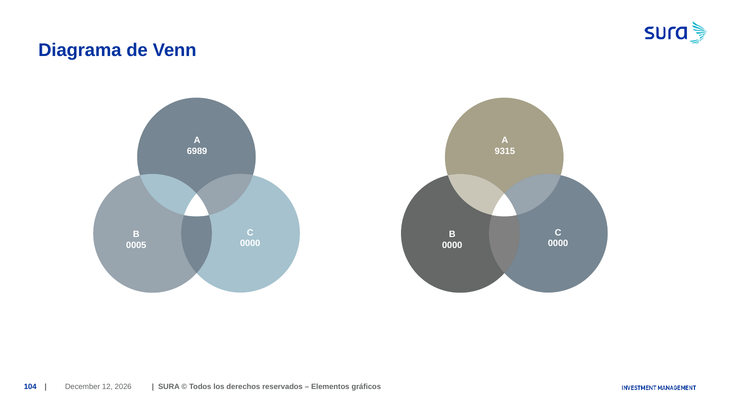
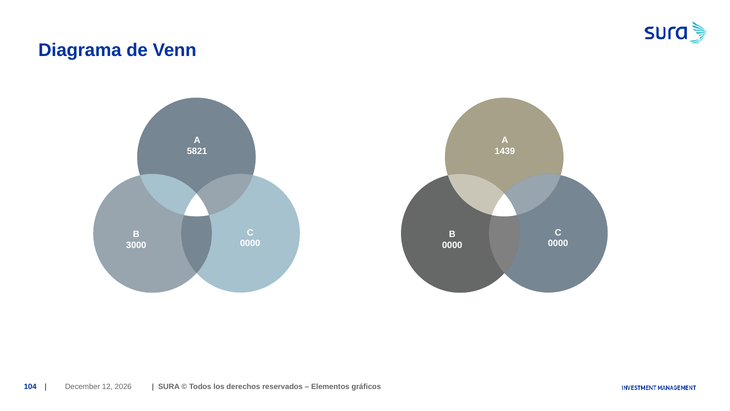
6989: 6989 -> 5821 (197, 151)
9315: 9315 -> 1439 (505, 151)
0005: 0005 -> 3000 (136, 245)
